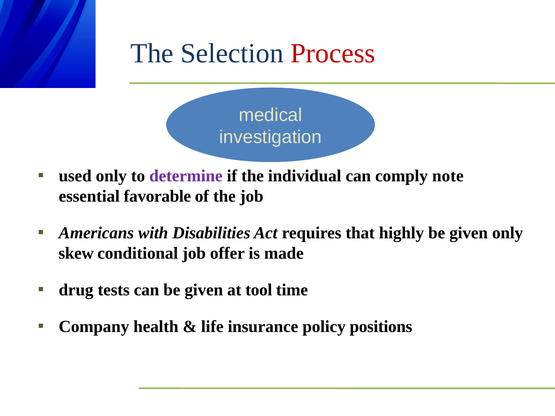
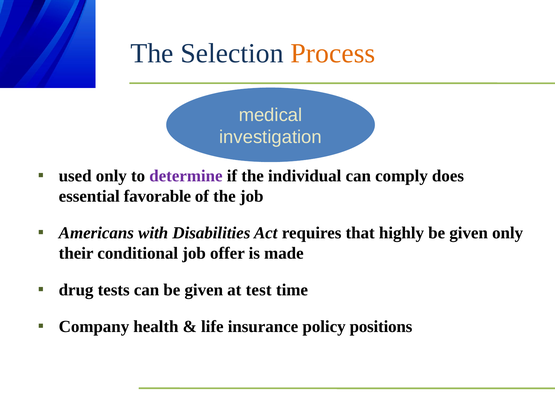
Process colour: red -> orange (333, 53)
note: note -> does (448, 176)
skew: skew -> their (76, 253)
tool: tool -> test (259, 290)
